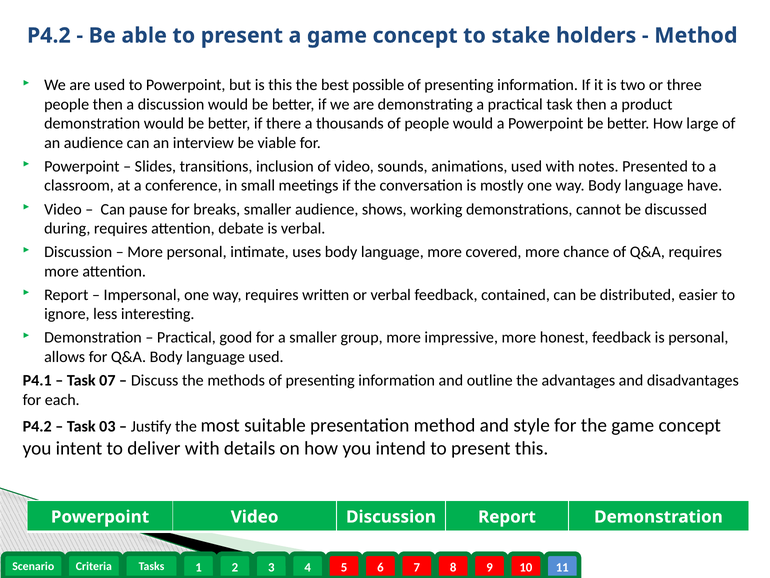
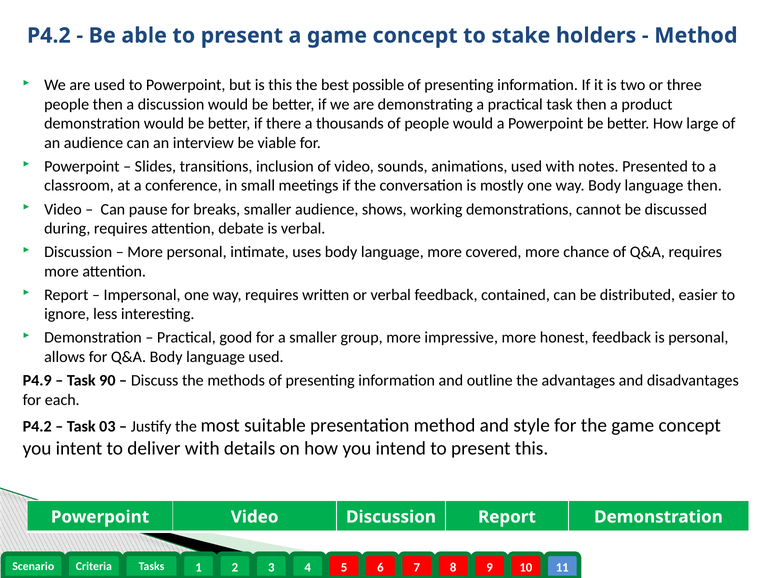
language have: have -> then (704, 186)
P4.1: P4.1 -> P4.9 (37, 380)
07: 07 -> 90 (107, 380)
